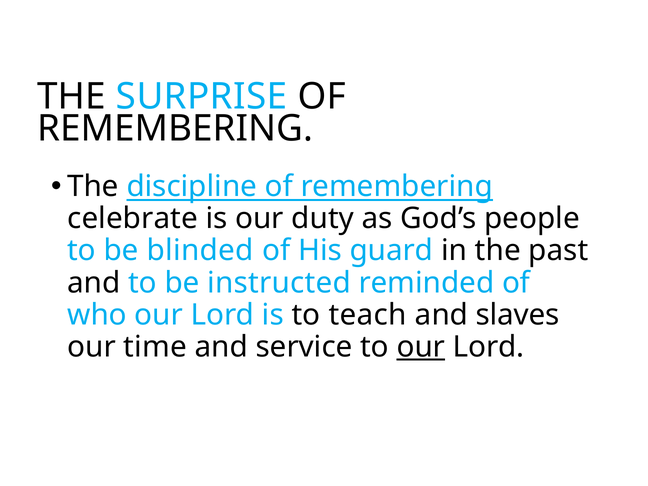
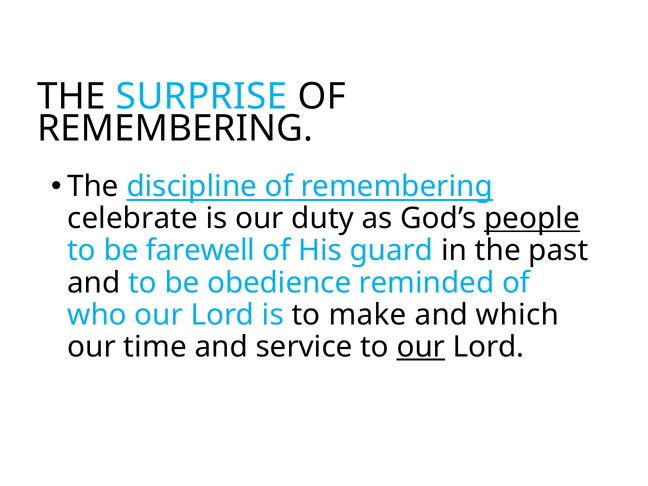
people underline: none -> present (532, 219)
blinded: blinded -> farewell (200, 251)
instructed: instructed -> obedience (279, 283)
teach: teach -> make (368, 315)
slaves: slaves -> which (517, 315)
